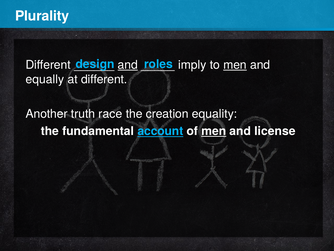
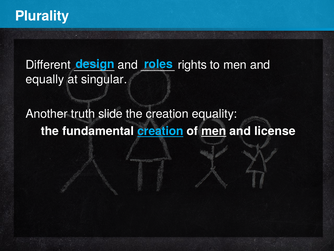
and underline: present -> none (128, 65)
imply: imply -> rights (192, 65)
men underline: present -> none (235, 65)
at different: different -> singular (104, 79)
race: race -> slide (110, 114)
fundamental account: account -> creation (160, 131)
